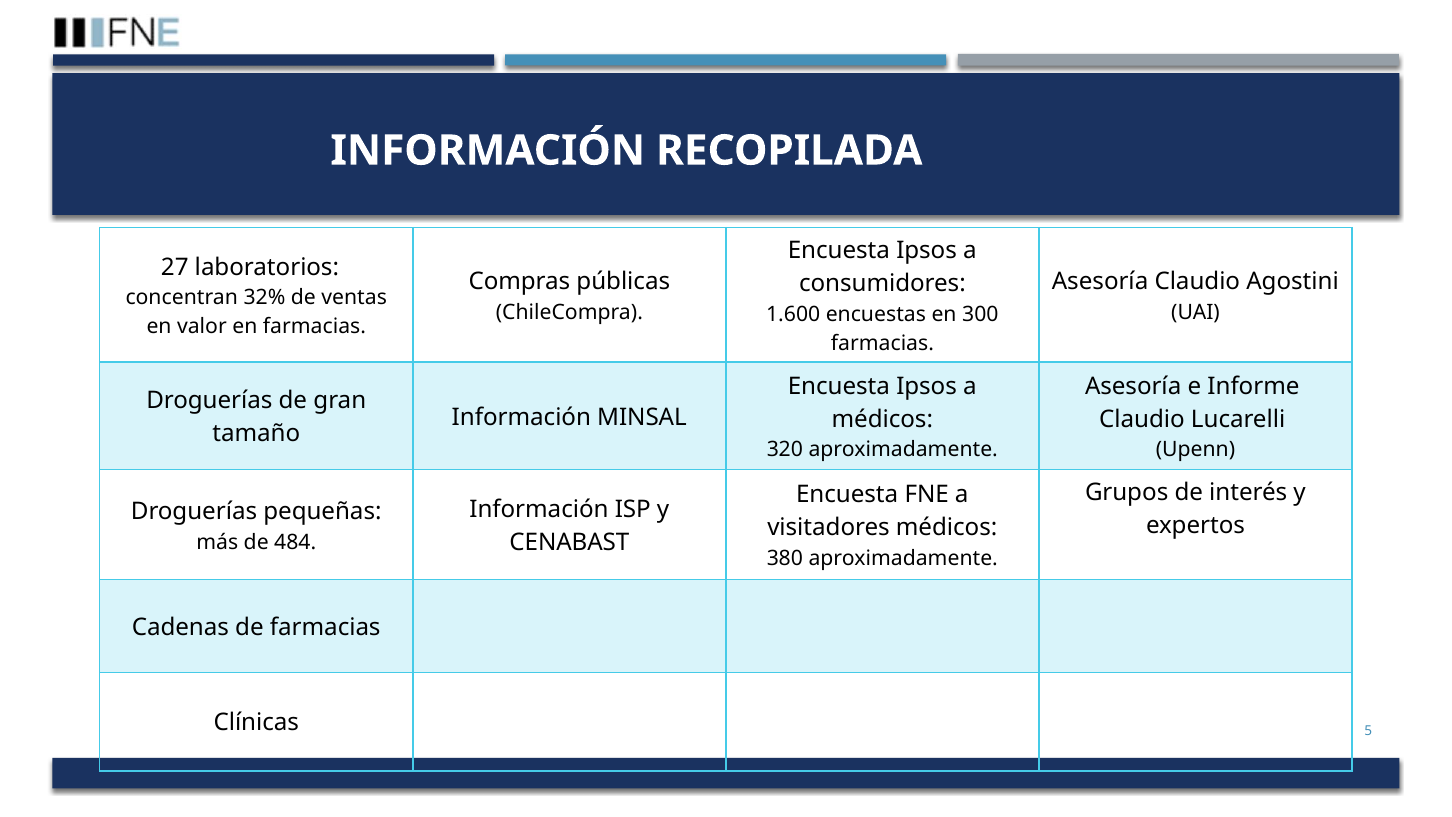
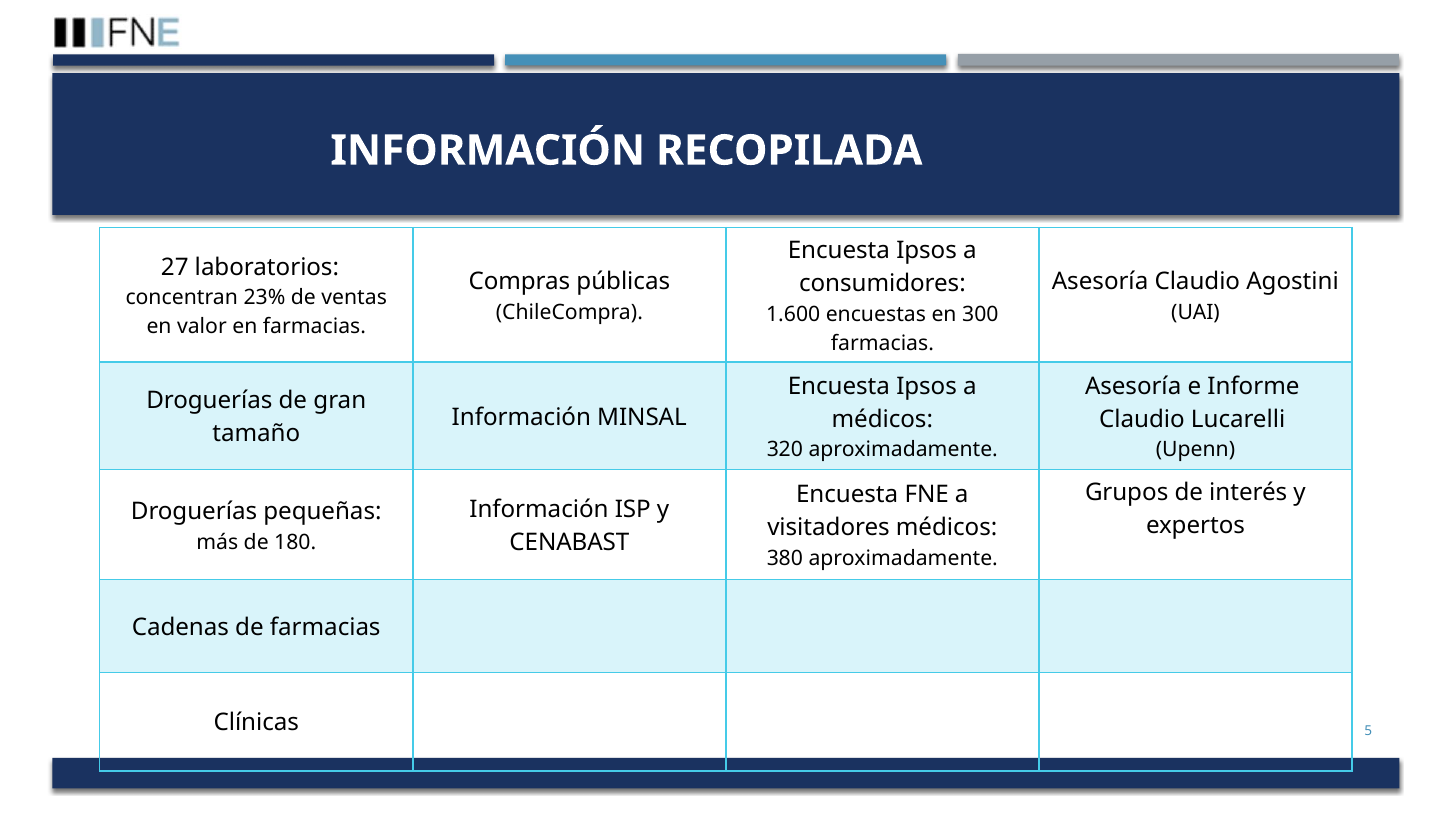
32%: 32% -> 23% (264, 298)
484: 484 -> 180 (295, 542)
